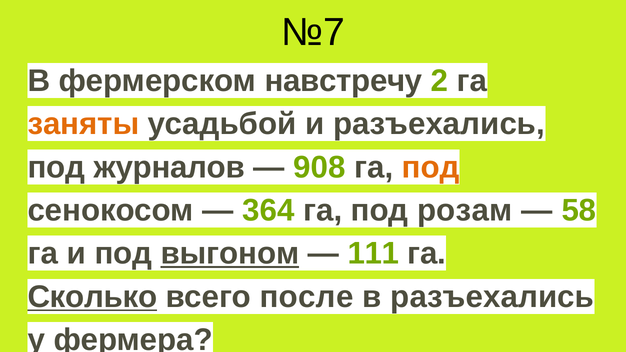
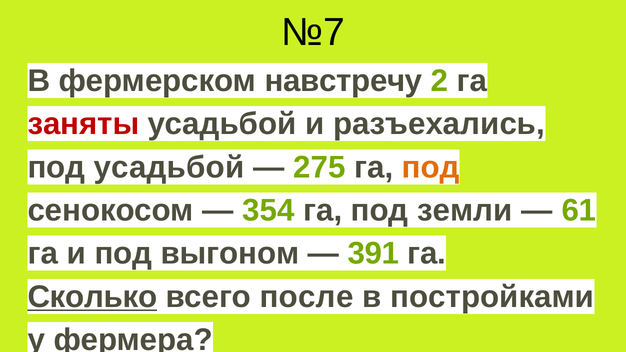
заняты colour: orange -> red (83, 124)
под журналов: журналов -> усадьбой (169, 167)
908: 908 -> 275 (320, 167)
364: 364 -> 354 (268, 211)
розам: розам -> земли (465, 211)
58: 58 -> 61 (579, 211)
выгоном underline: present -> none (230, 254)
111: 111 -> 391 (373, 254)
в разъехались: разъехались -> постройками (492, 297)
